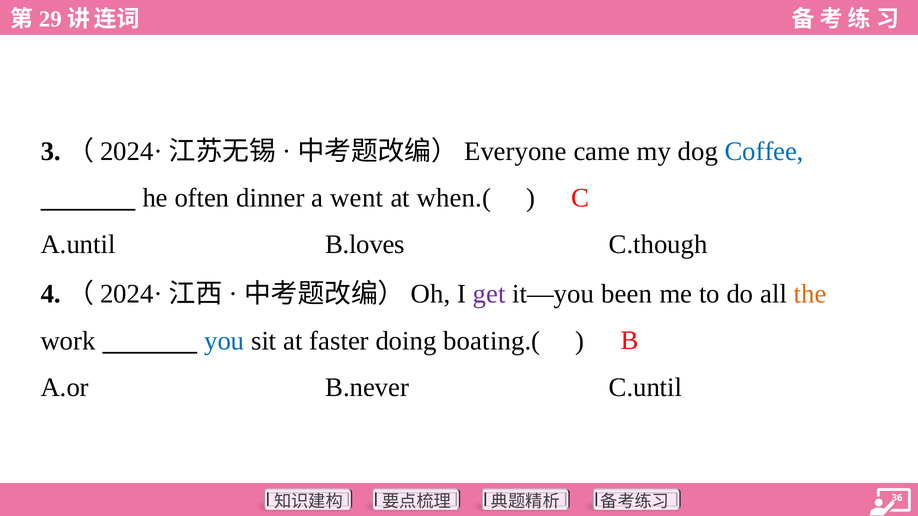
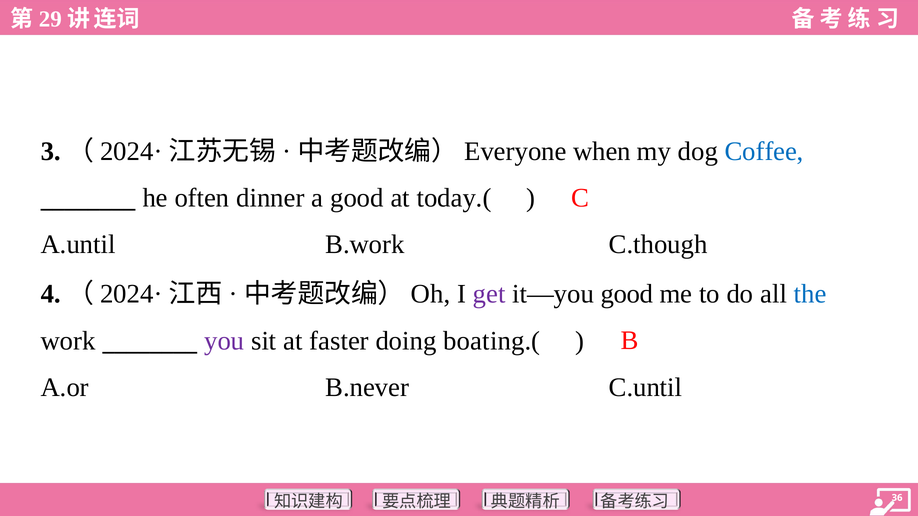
came: came -> when (602, 151)
a went: went -> good (357, 198)
when.(: when.( -> today.( (454, 198)
B.loves: B.loves -> B.work (365, 245)
it—you been: been -> good (627, 294)
the colour: orange -> blue (810, 294)
you colour: blue -> purple (224, 341)
